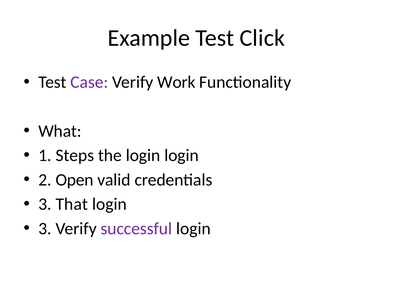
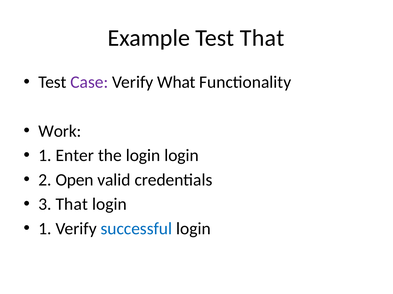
Test Click: Click -> That (262, 38)
Work: Work -> What (176, 82)
What: What -> Work (60, 131)
Steps: Steps -> Enter (75, 156)
3: 3 -> 1 (45, 229)
successful colour: purple -> blue (136, 229)
